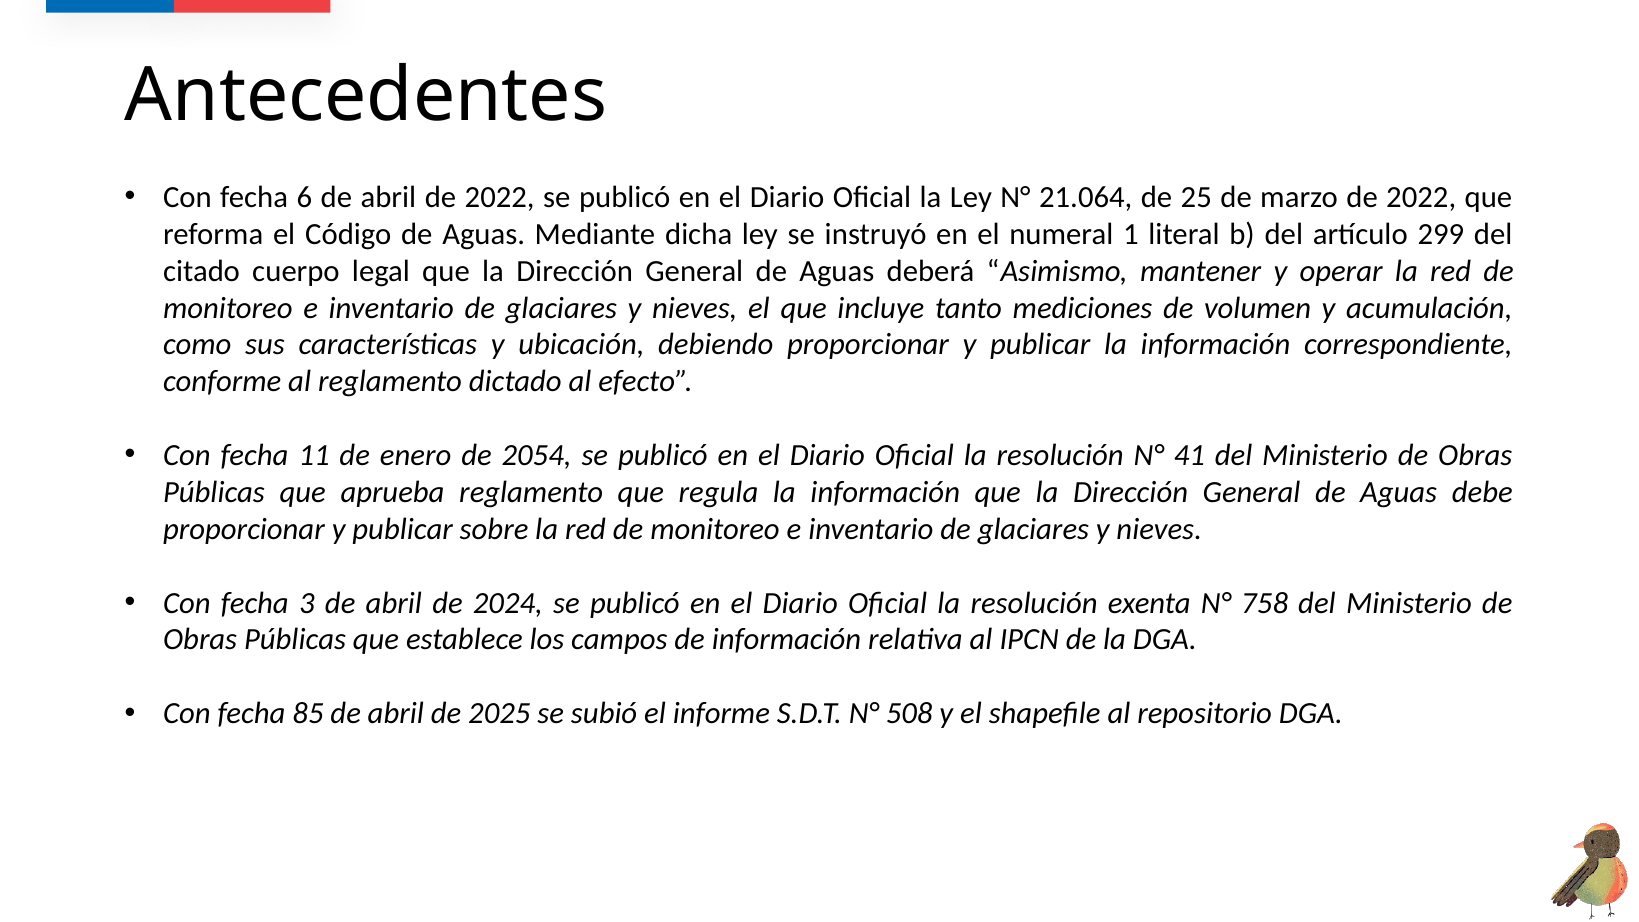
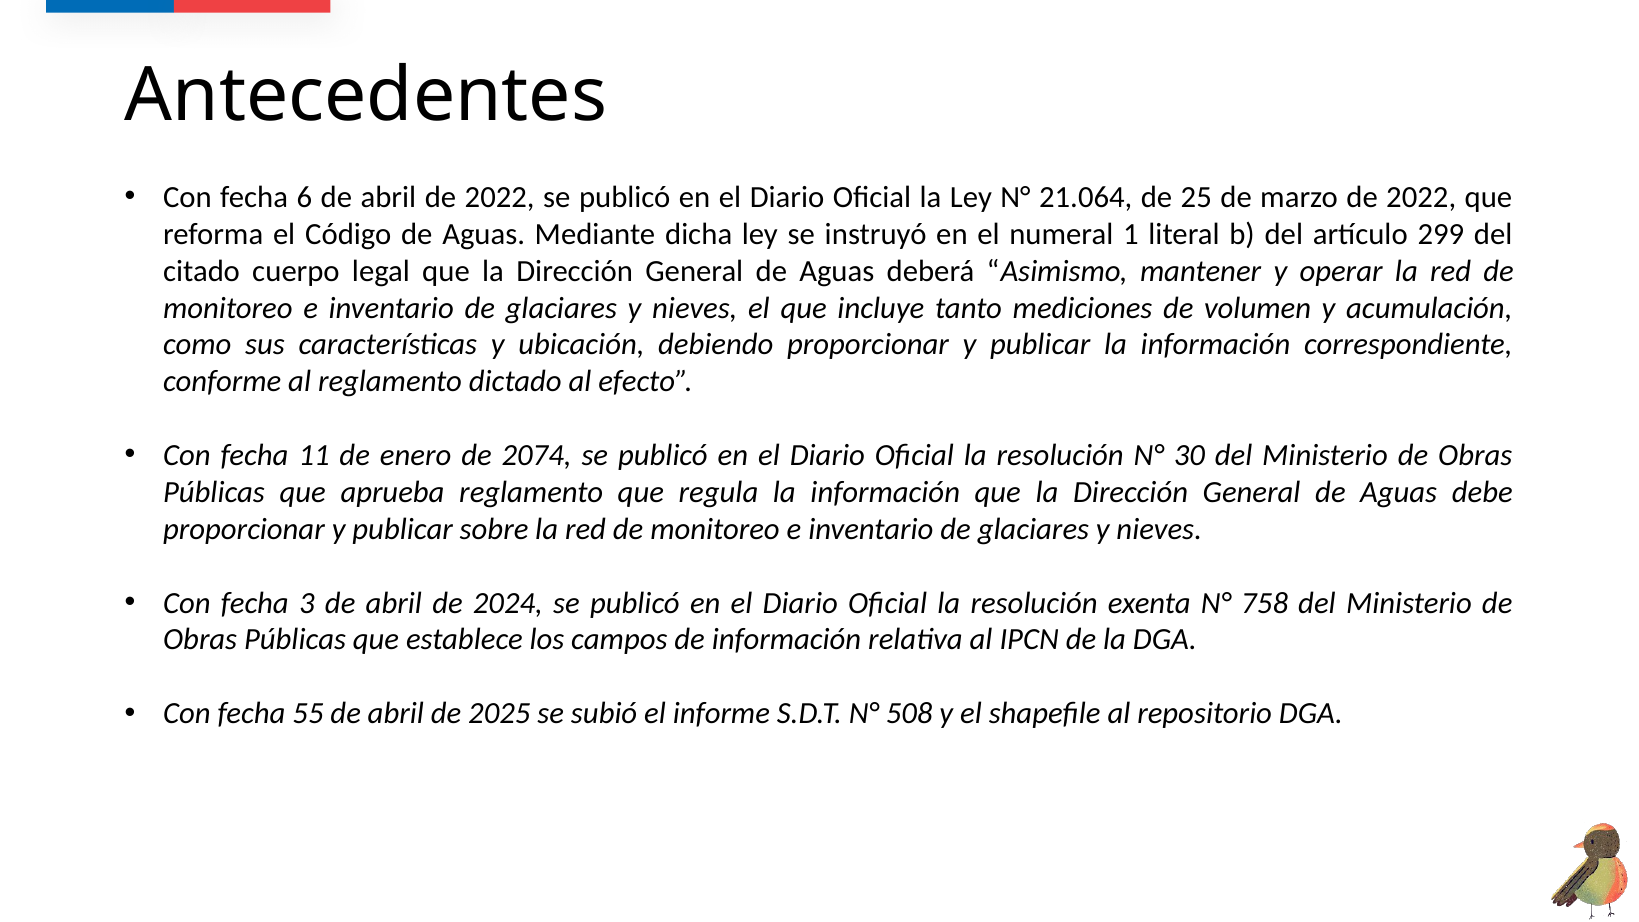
2054: 2054 -> 2074 (537, 455)
41: 41 -> 30 (1189, 455)
85: 85 -> 55 (308, 714)
